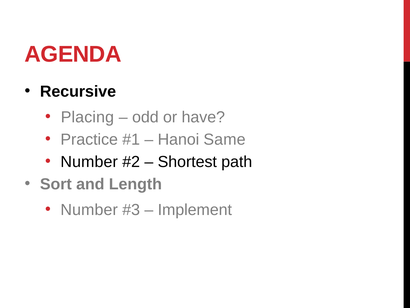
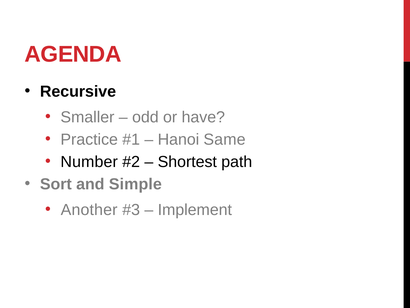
Placing: Placing -> Smaller (87, 117)
Length: Length -> Simple (135, 184)
Number: Number -> Another (89, 210)
